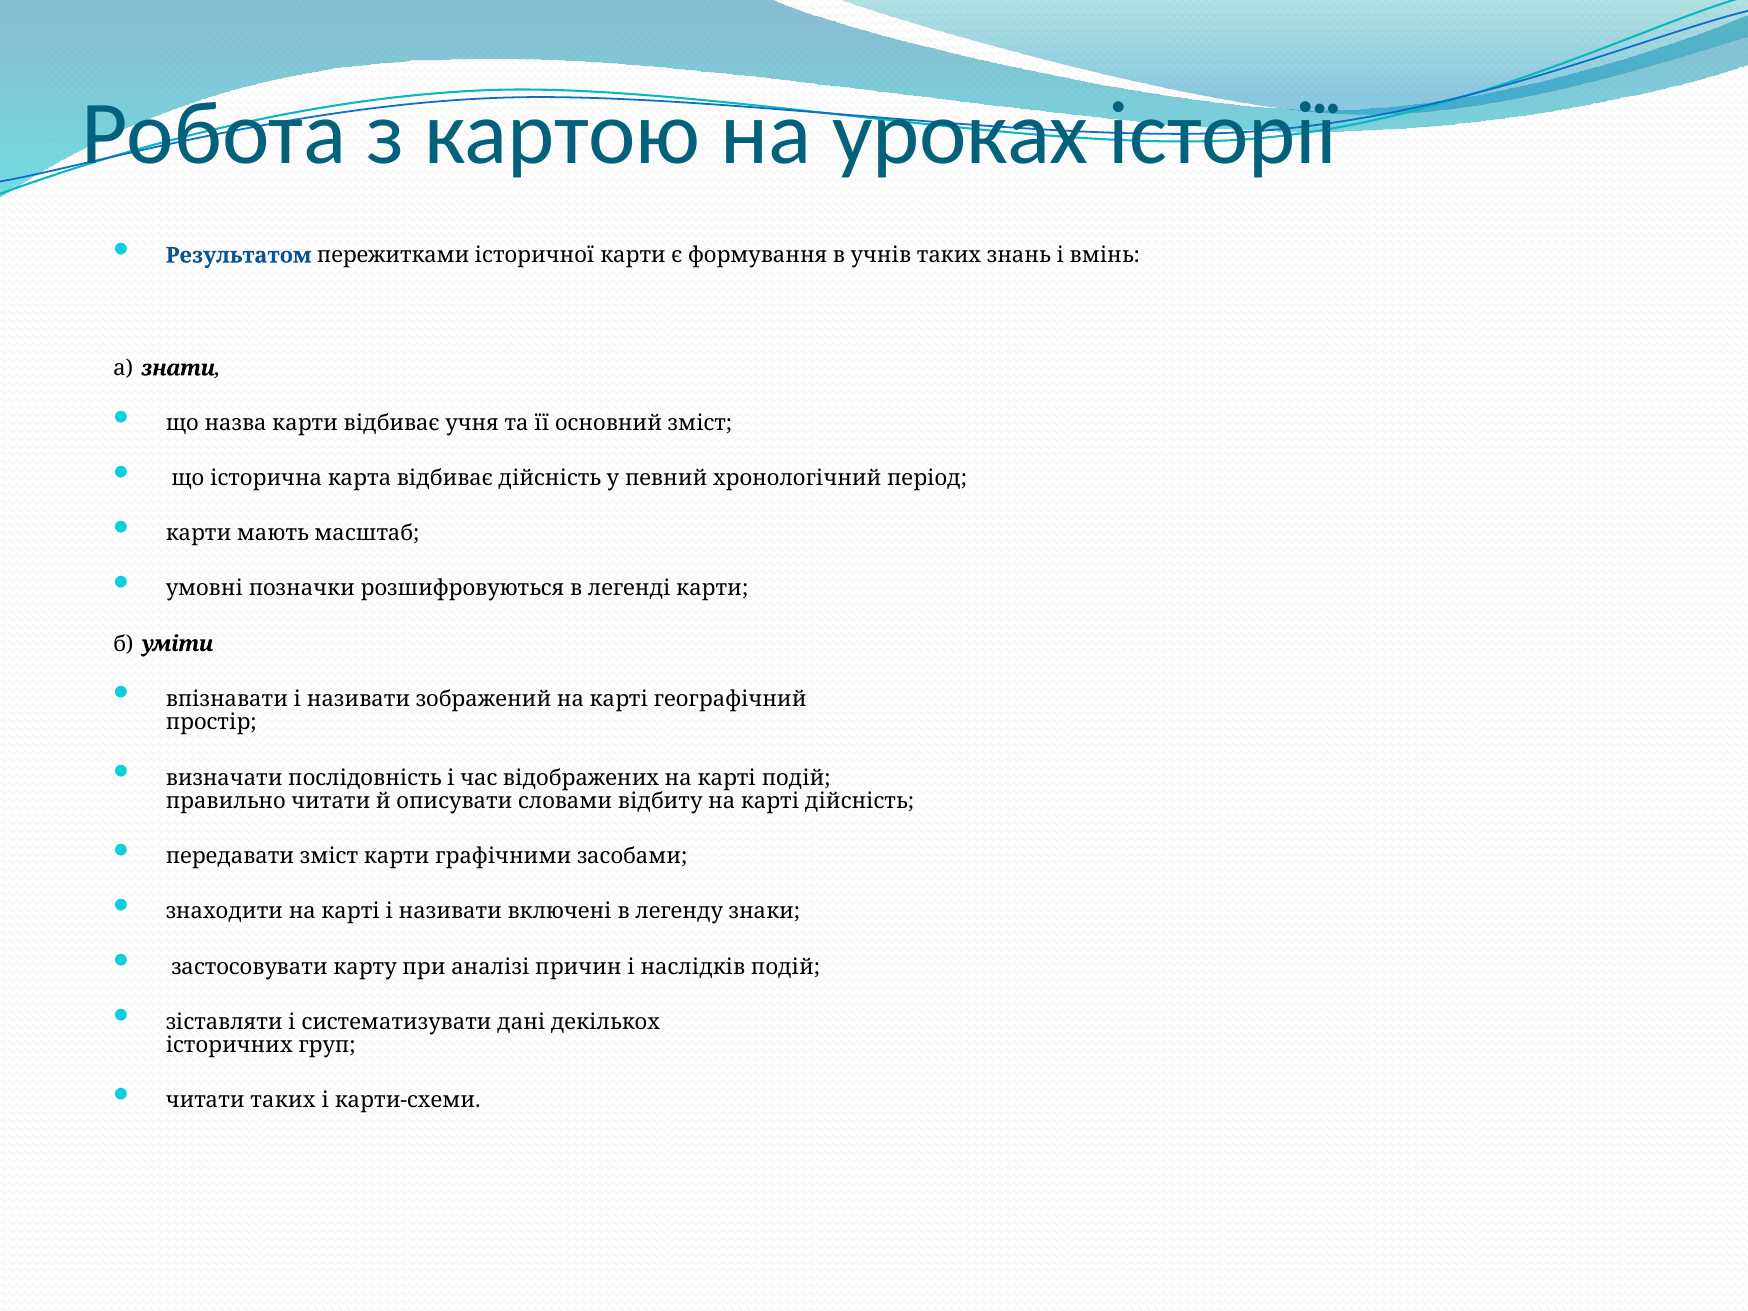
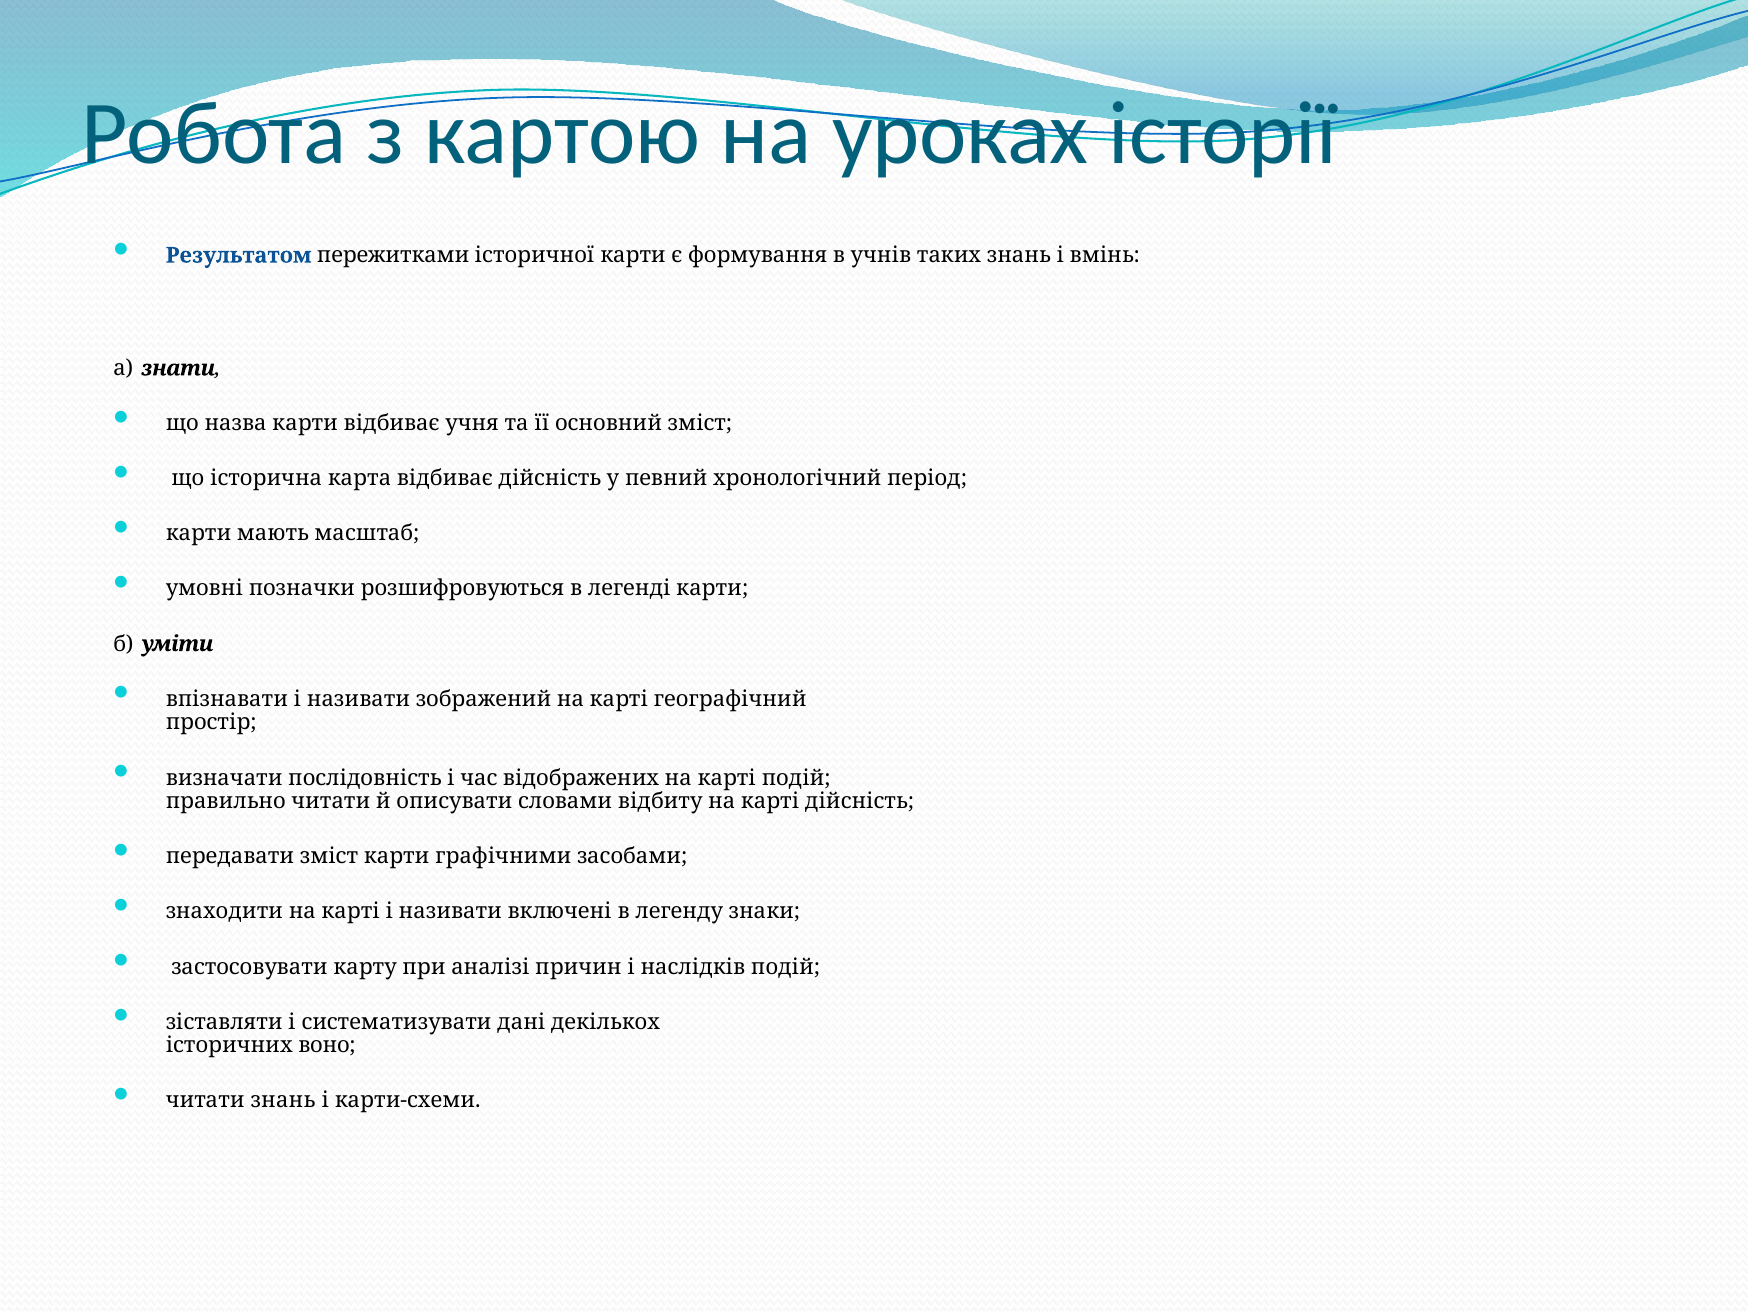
груп: груп -> воно (327, 1046)
читати таких: таких -> знань (283, 1101)
